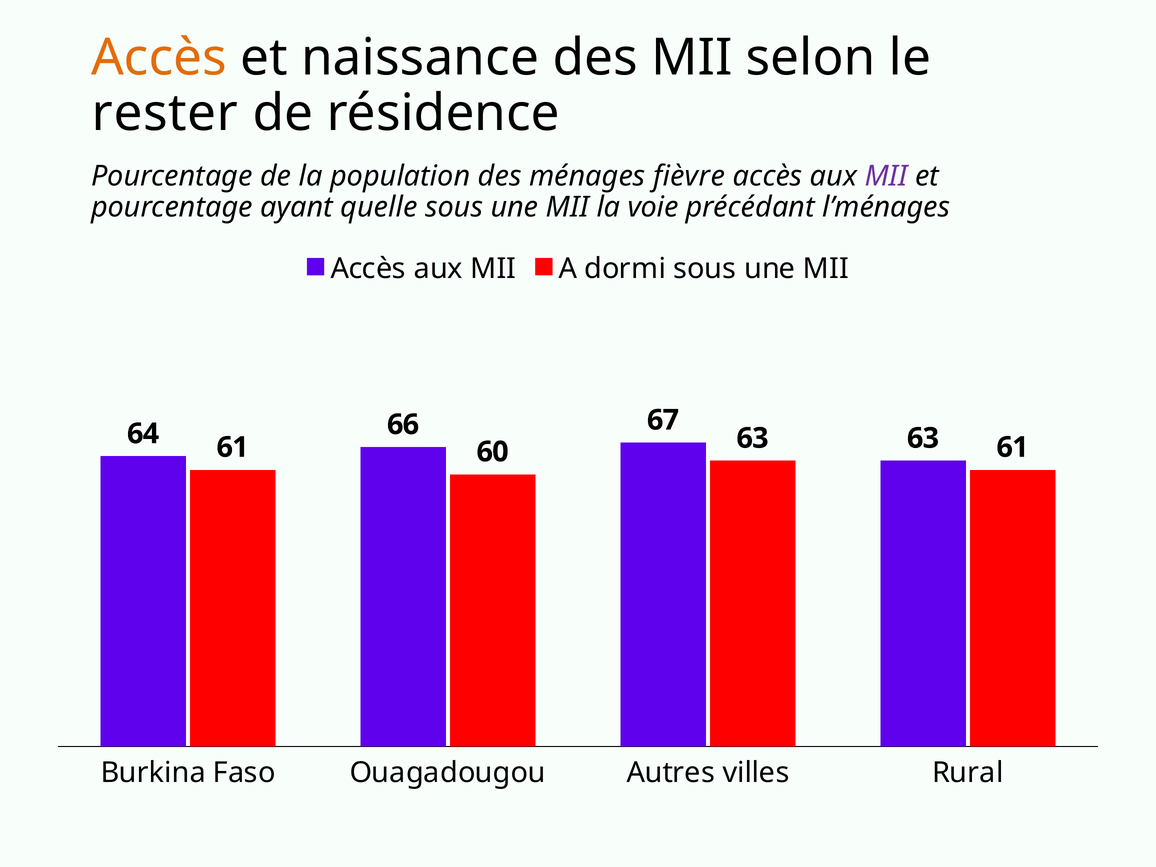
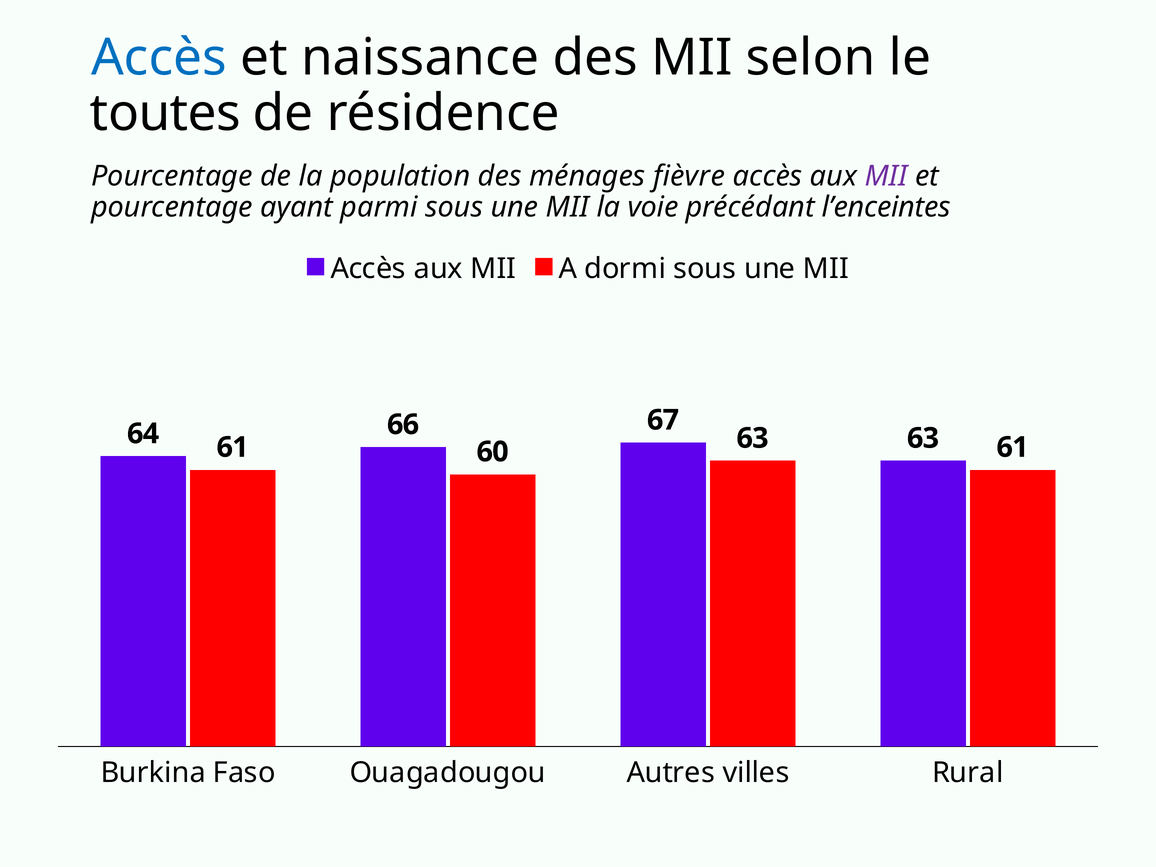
Accès colour: orange -> blue (159, 58)
rester: rester -> toutes (165, 114)
quelle: quelle -> parmi (379, 207)
l’ménages: l’ménages -> l’enceintes (886, 207)
